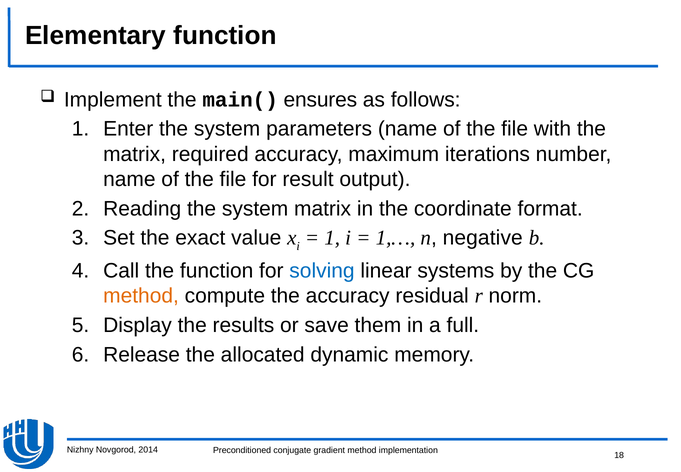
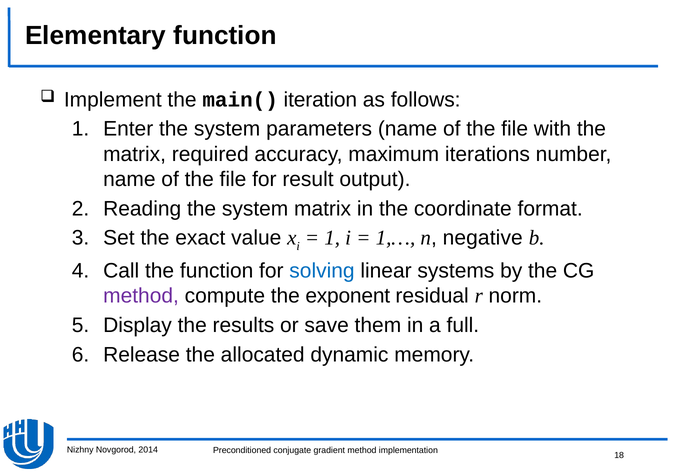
ensures: ensures -> iteration (320, 99)
method colour: orange -> purple (141, 296)
the accuracy: accuracy -> exponent (348, 296)
